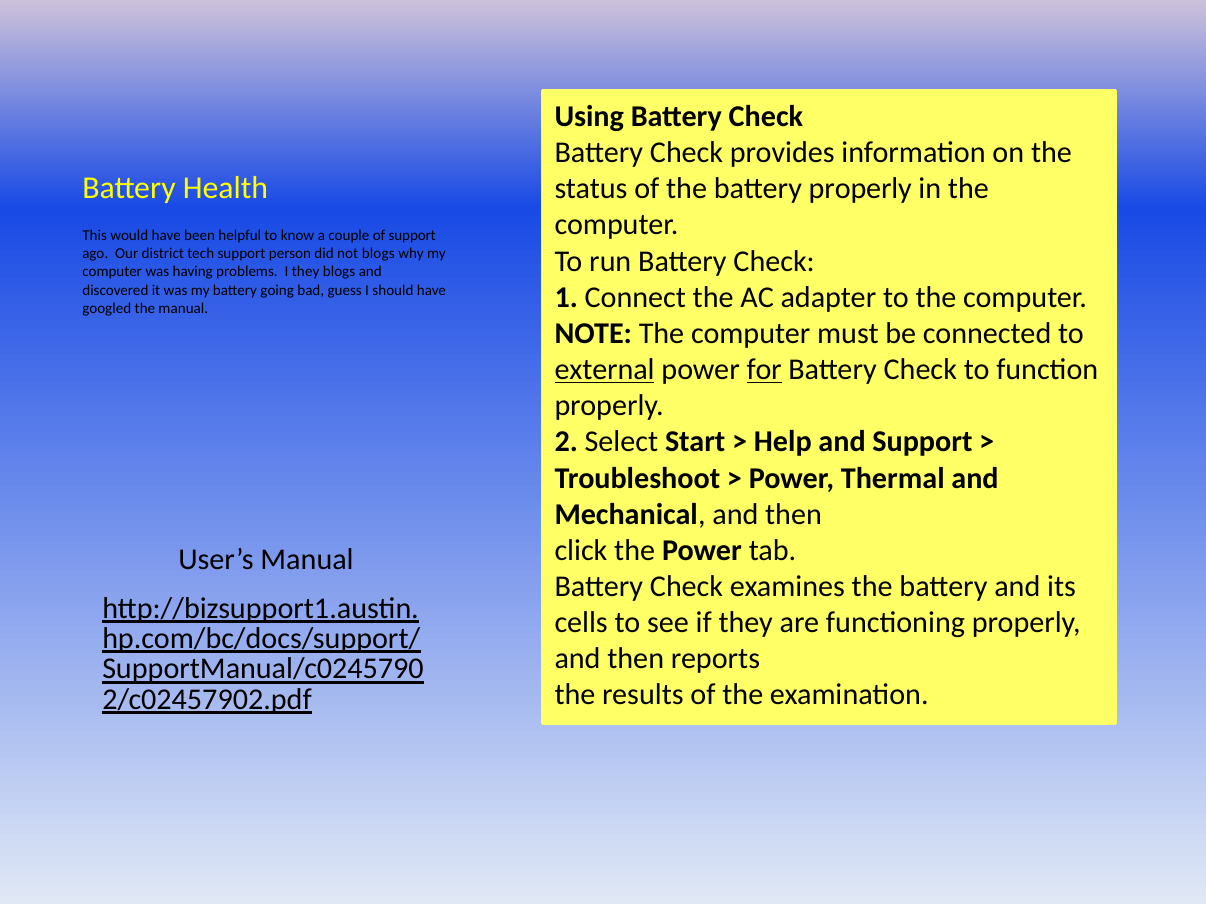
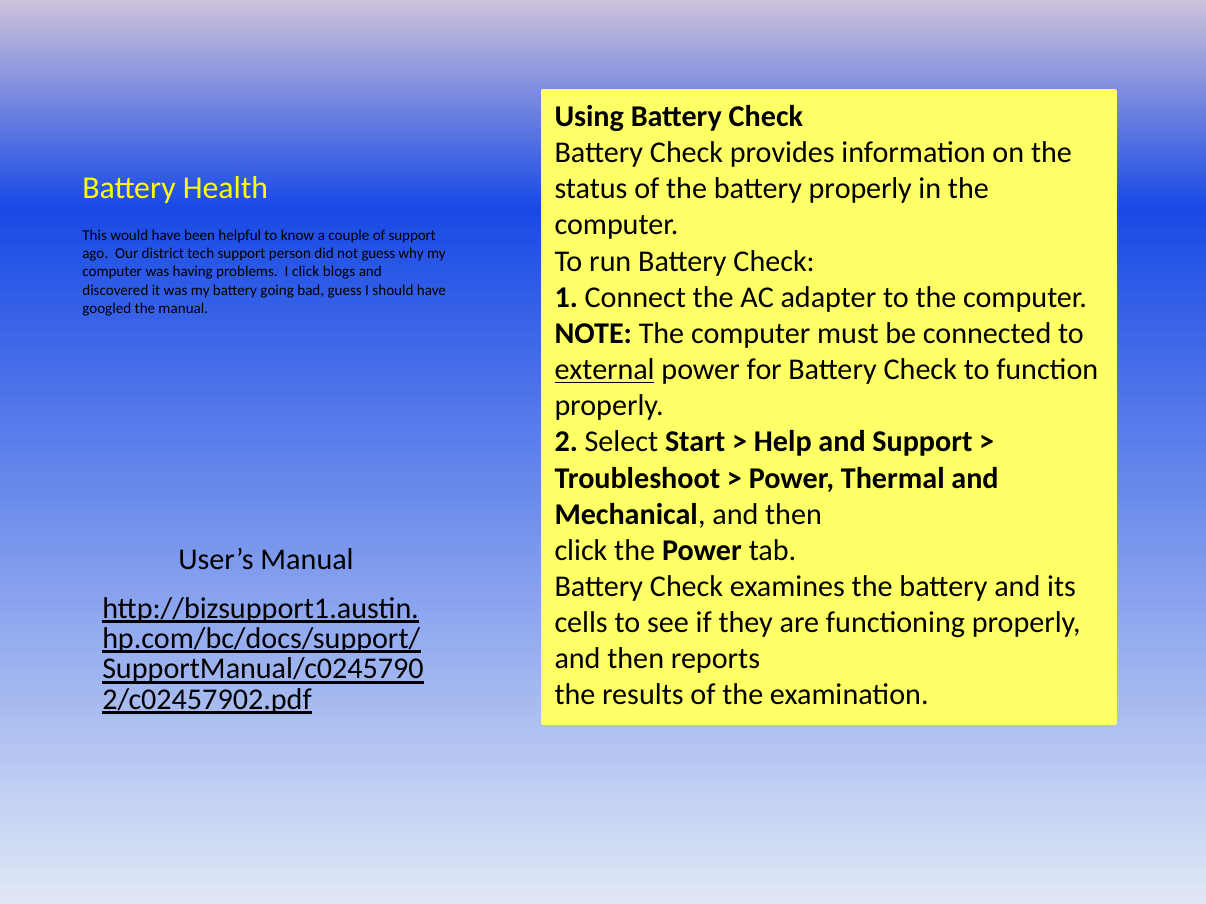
not blogs: blogs -> guess (378, 254)
I they: they -> click (306, 272)
for underline: present -> none (764, 370)
